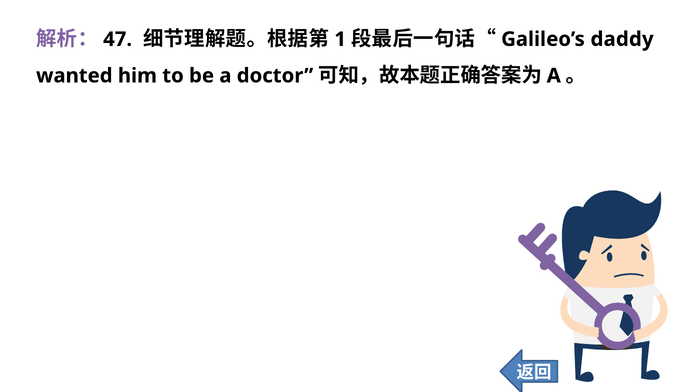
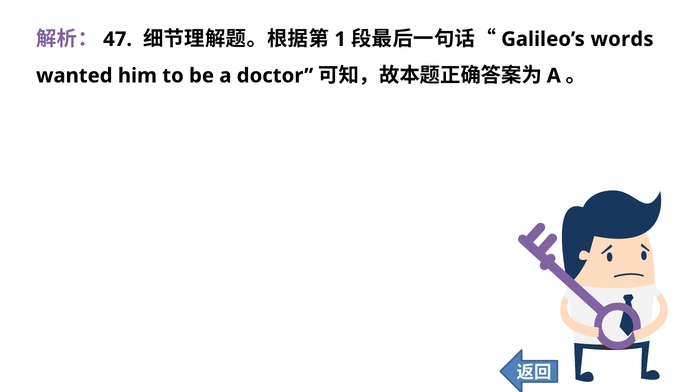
daddy: daddy -> words (622, 39)
